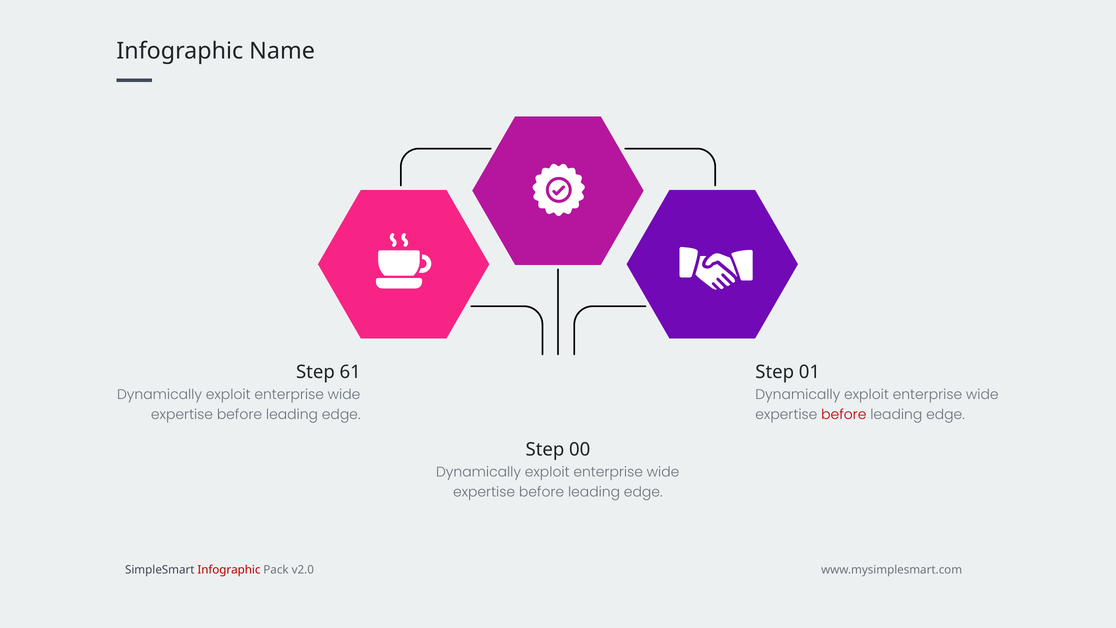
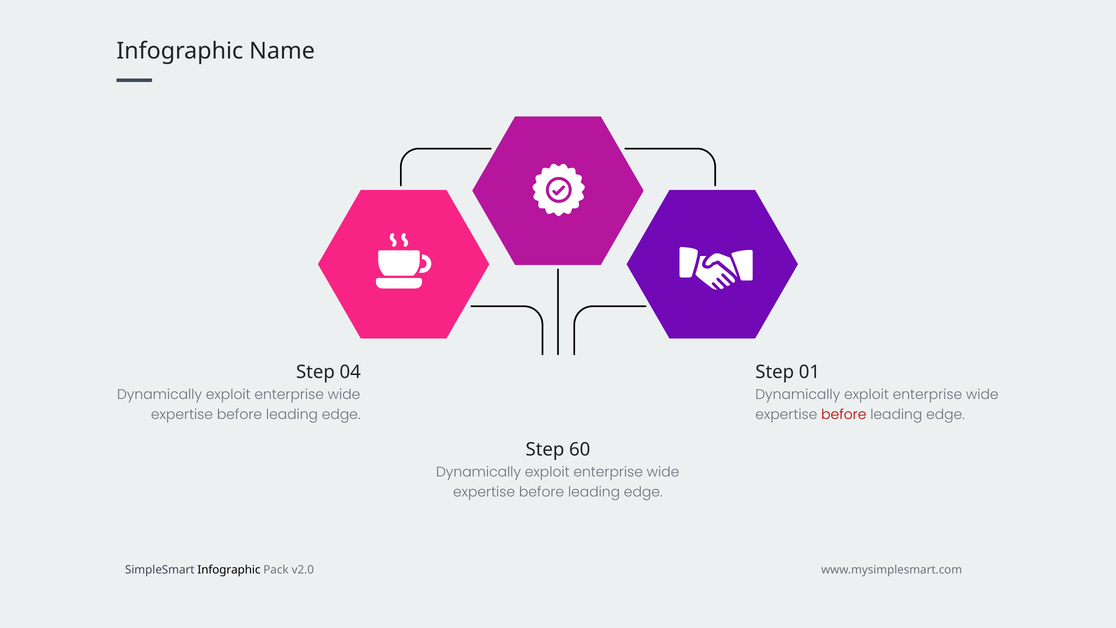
61: 61 -> 04 (350, 372)
00: 00 -> 60 (580, 449)
Infographic colour: red -> black (229, 570)
